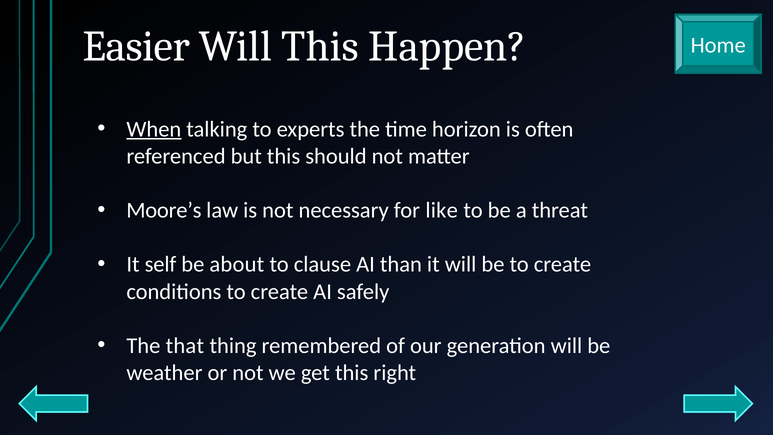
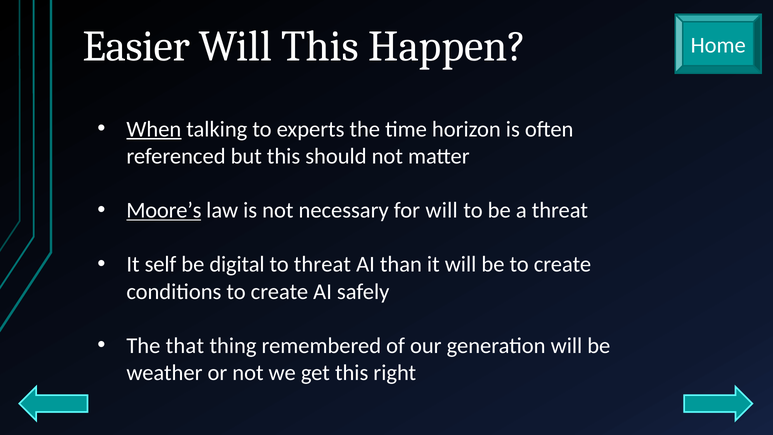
Moore’s underline: none -> present (164, 210)
for like: like -> will (442, 210)
about: about -> digital (237, 264)
to clause: clause -> threat (322, 264)
